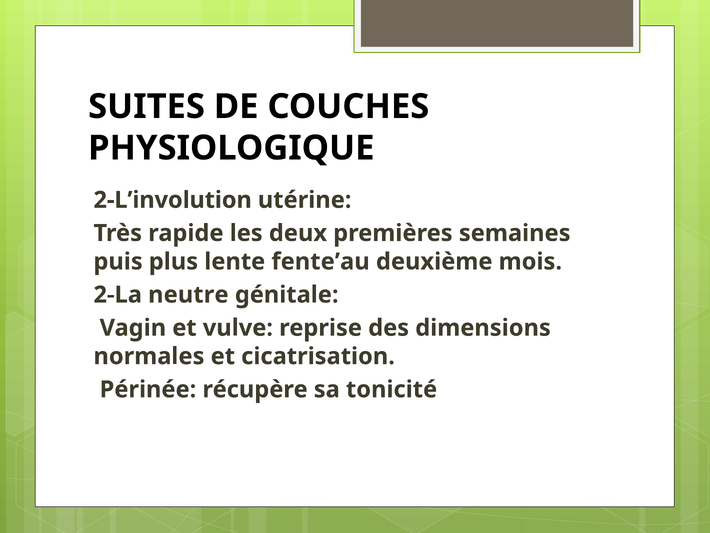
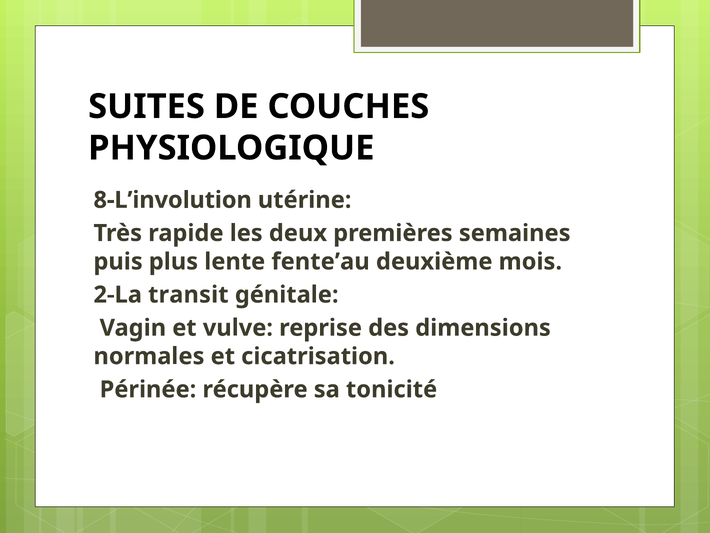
2-L’involution: 2-L’involution -> 8-L’involution (173, 200)
neutre: neutre -> transit (188, 294)
